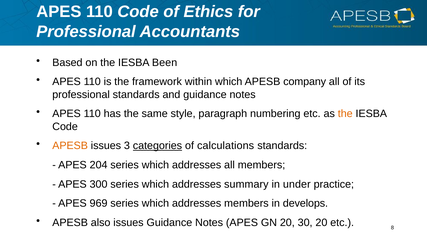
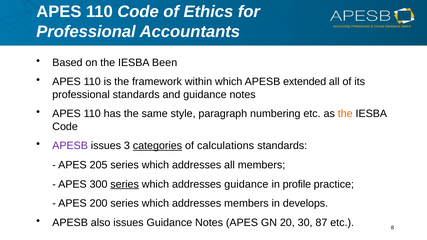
company: company -> extended (305, 82)
APESB colour: orange -> purple (70, 146)
204: 204 -> 205 (99, 165)
series underline: none -> present (125, 184)
addresses summary: summary -> guidance (246, 184)
under: under -> profile (297, 184)
969: 969 -> 200 (99, 204)
30 20: 20 -> 87 (321, 223)
